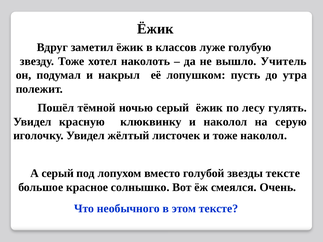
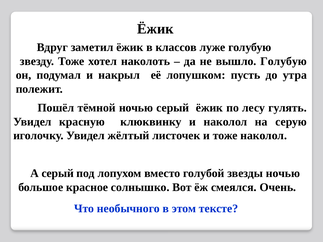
вышло Учитель: Учитель -> Голубую (284, 61)
звезды тексте: тексте -> ночью (283, 173)
